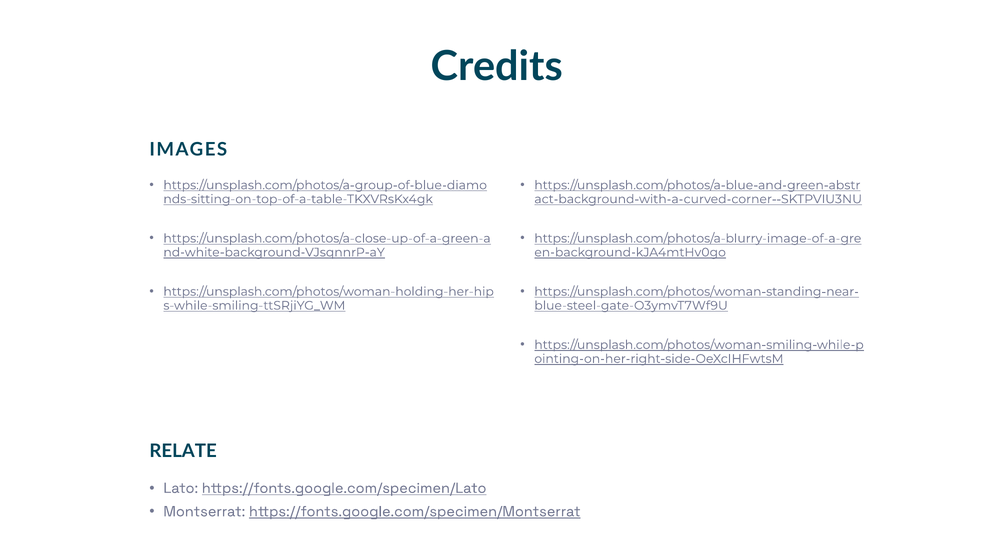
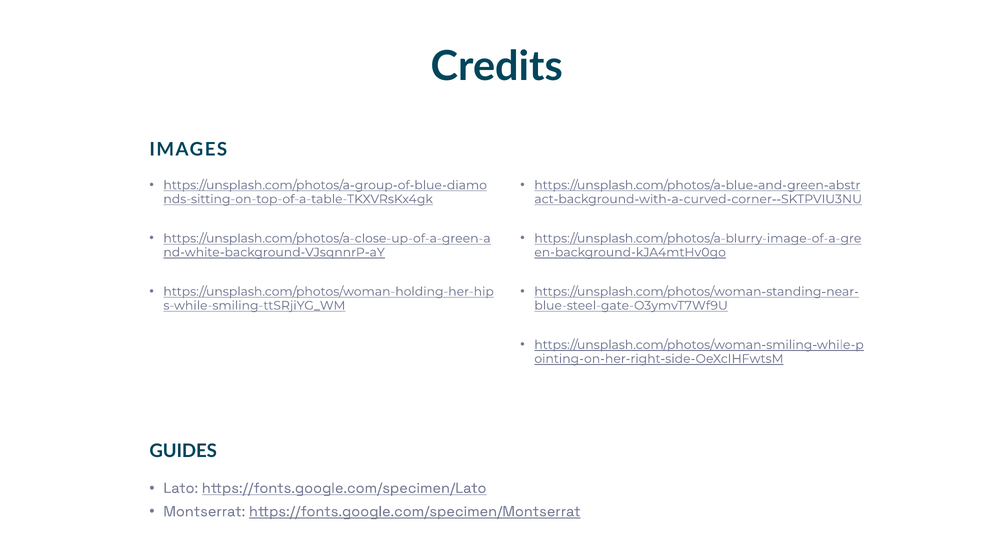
RELATE: RELATE -> GUIDES (183, 451)
